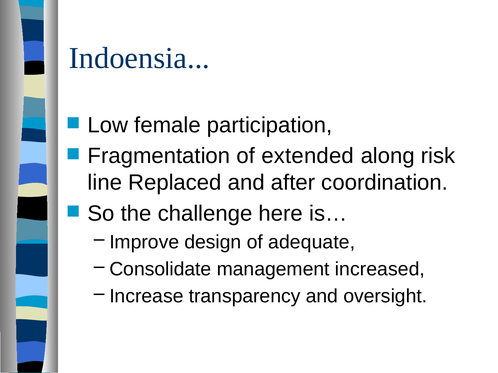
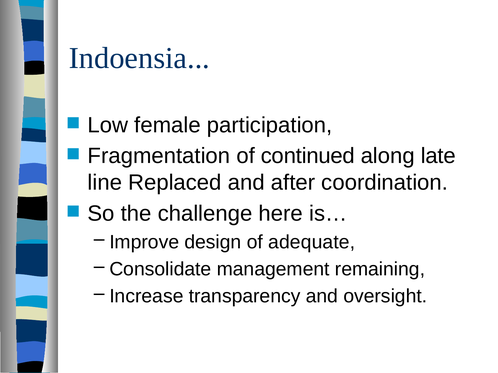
extended: extended -> continued (308, 156)
risk: risk -> late (438, 156)
increased: increased -> remaining (380, 270)
